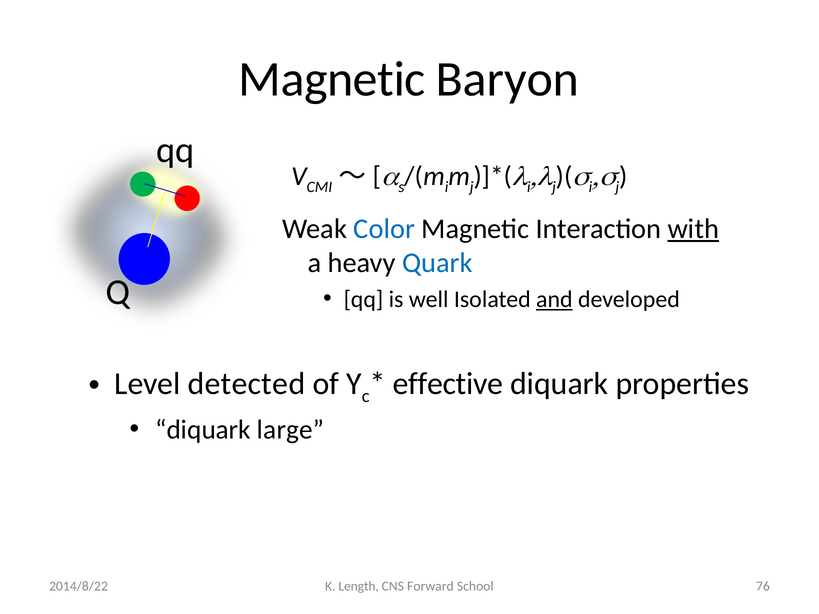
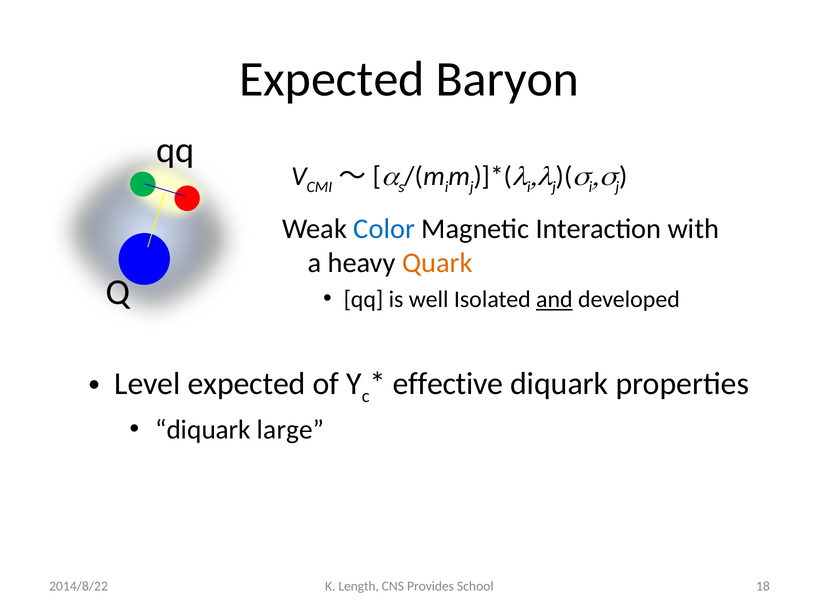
Magnetic: Magnetic -> Expected (332, 79)
with underline: present -> none (693, 229)
Quark colour: blue -> orange (437, 263)
Level detected: detected -> expected (247, 384)
Forward: Forward -> Provides (430, 587)
76: 76 -> 18 (763, 586)
